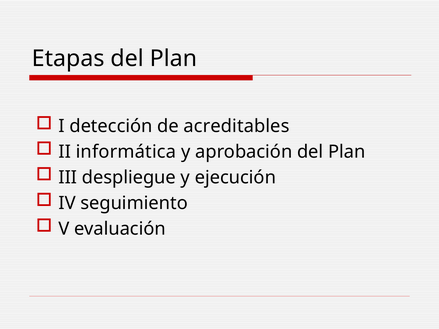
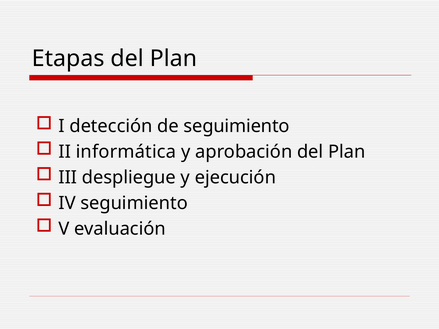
de acreditables: acreditables -> seguimiento (237, 126)
